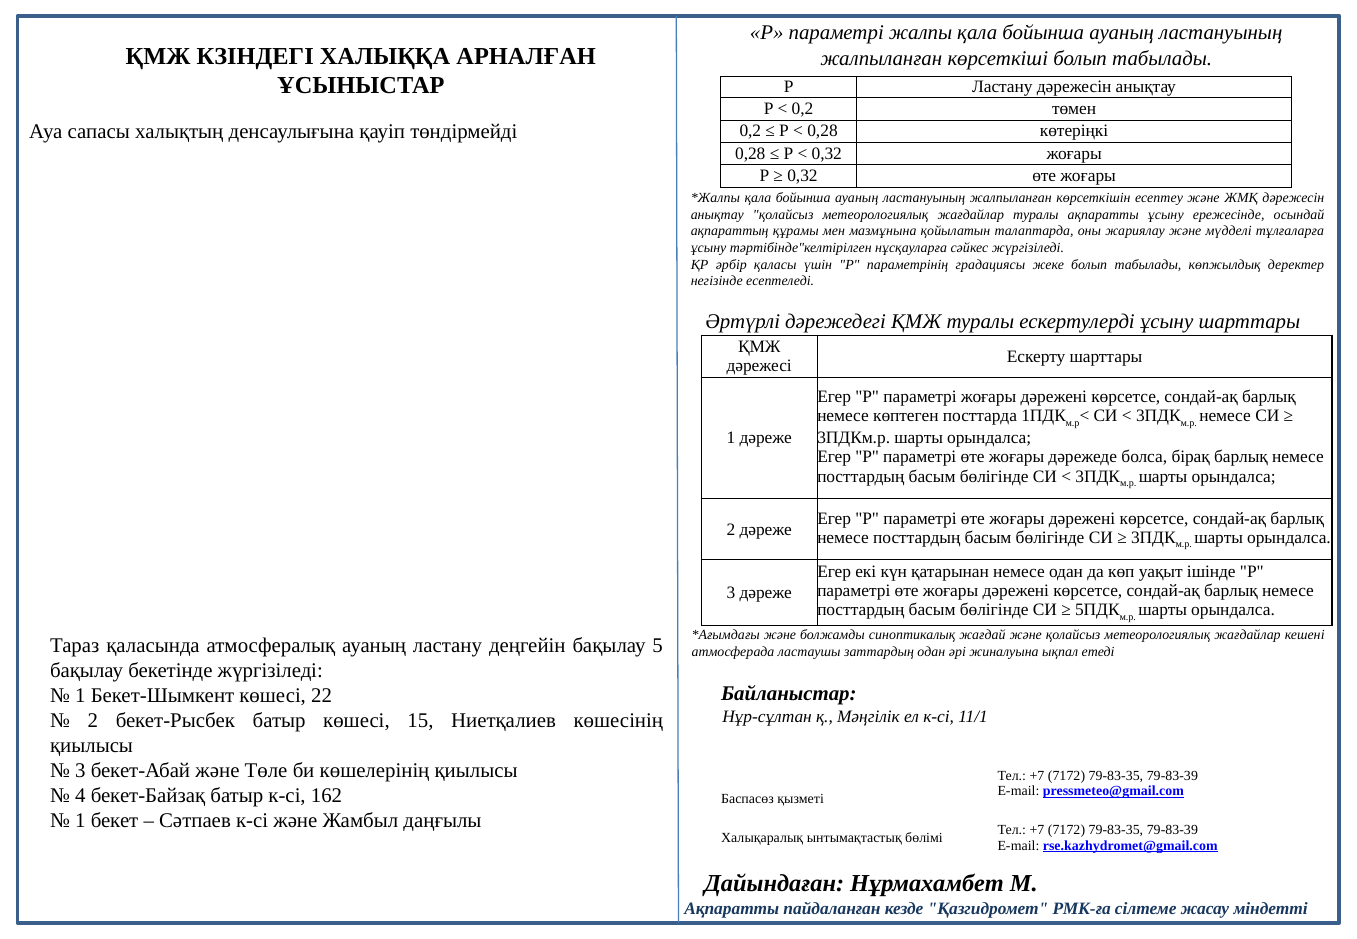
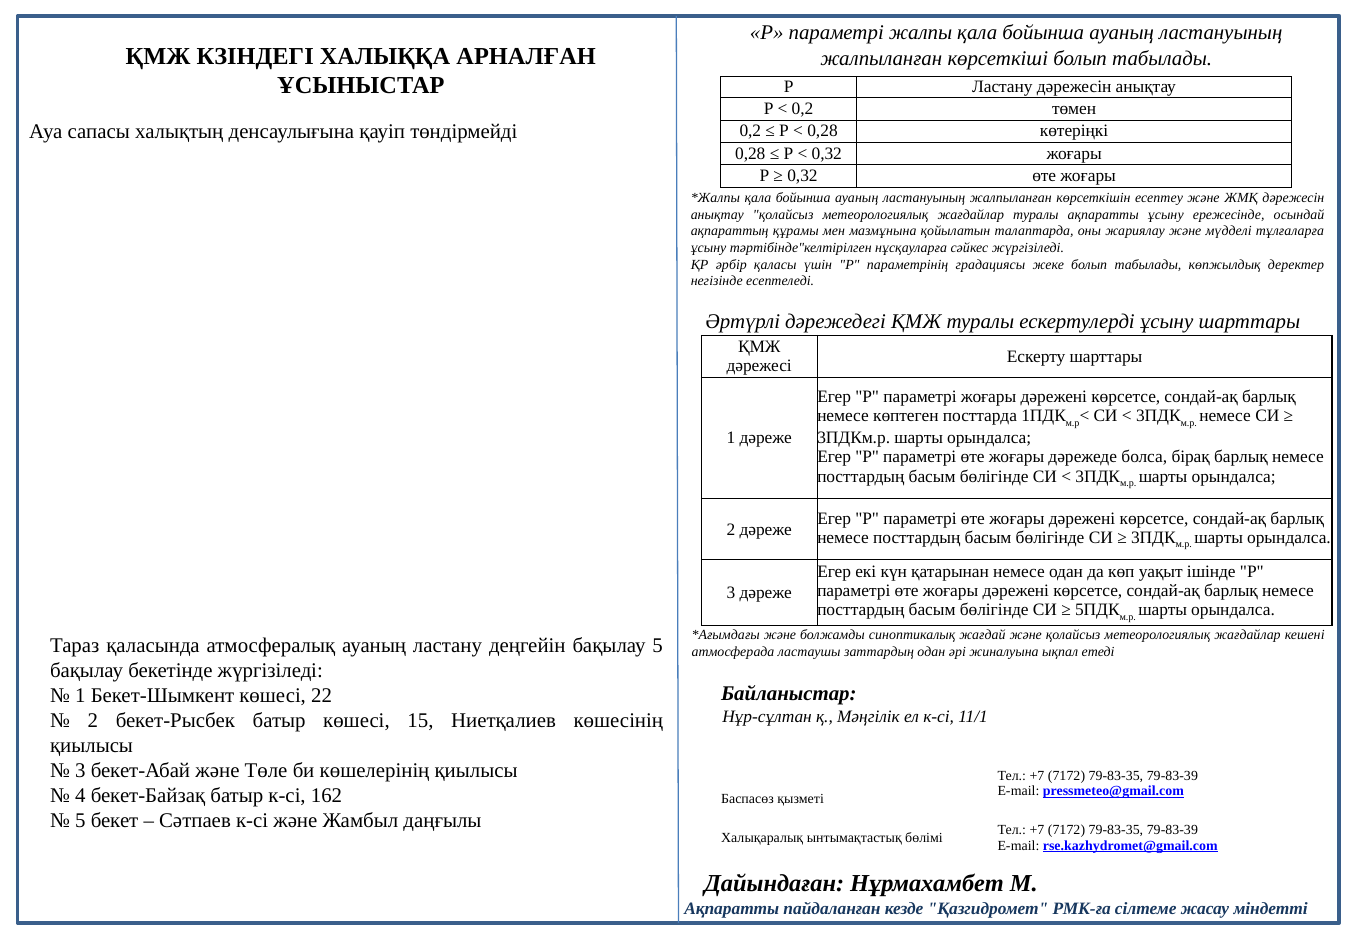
1: 1 -> 5 (80, 821)
